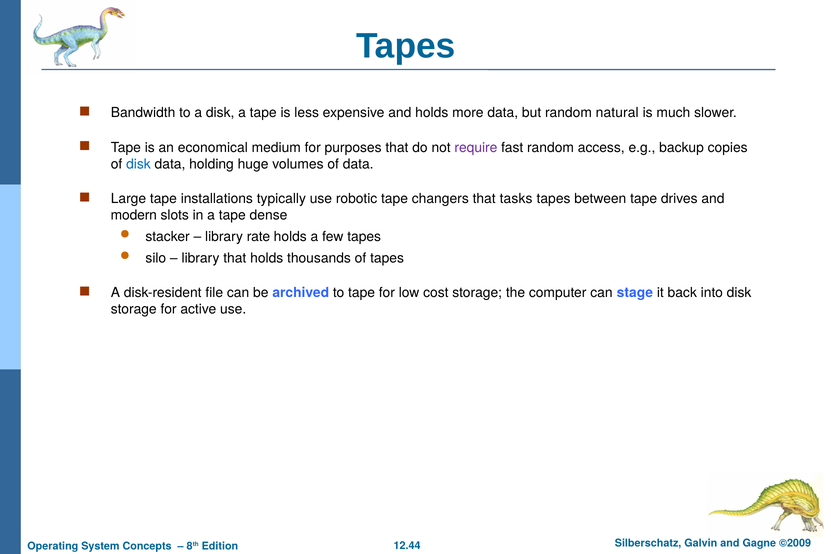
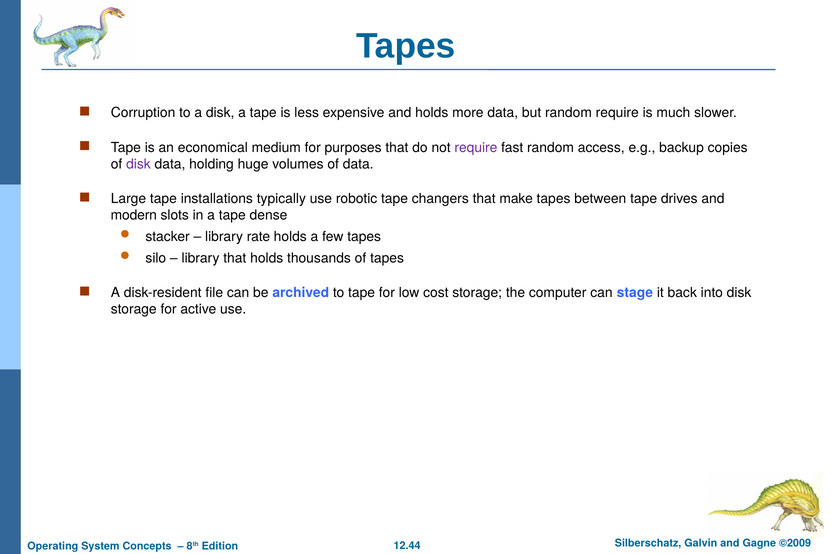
Bandwidth: Bandwidth -> Corruption (143, 113)
random natural: natural -> require (617, 113)
disk colour: blue -> purple (138, 164)
tasks: tasks -> make (516, 199)
